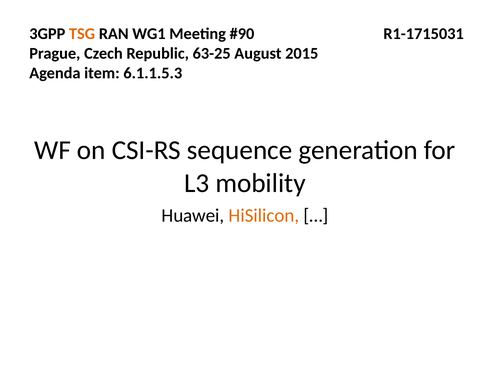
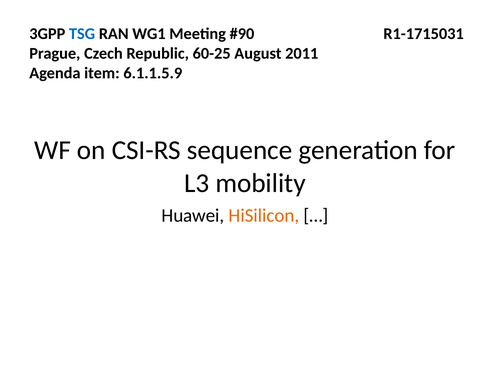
TSG colour: orange -> blue (82, 34)
63-25: 63-25 -> 60-25 (212, 53)
2015: 2015 -> 2011 (302, 53)
6.1.1.5.3: 6.1.1.5.3 -> 6.1.1.5.9 (153, 73)
